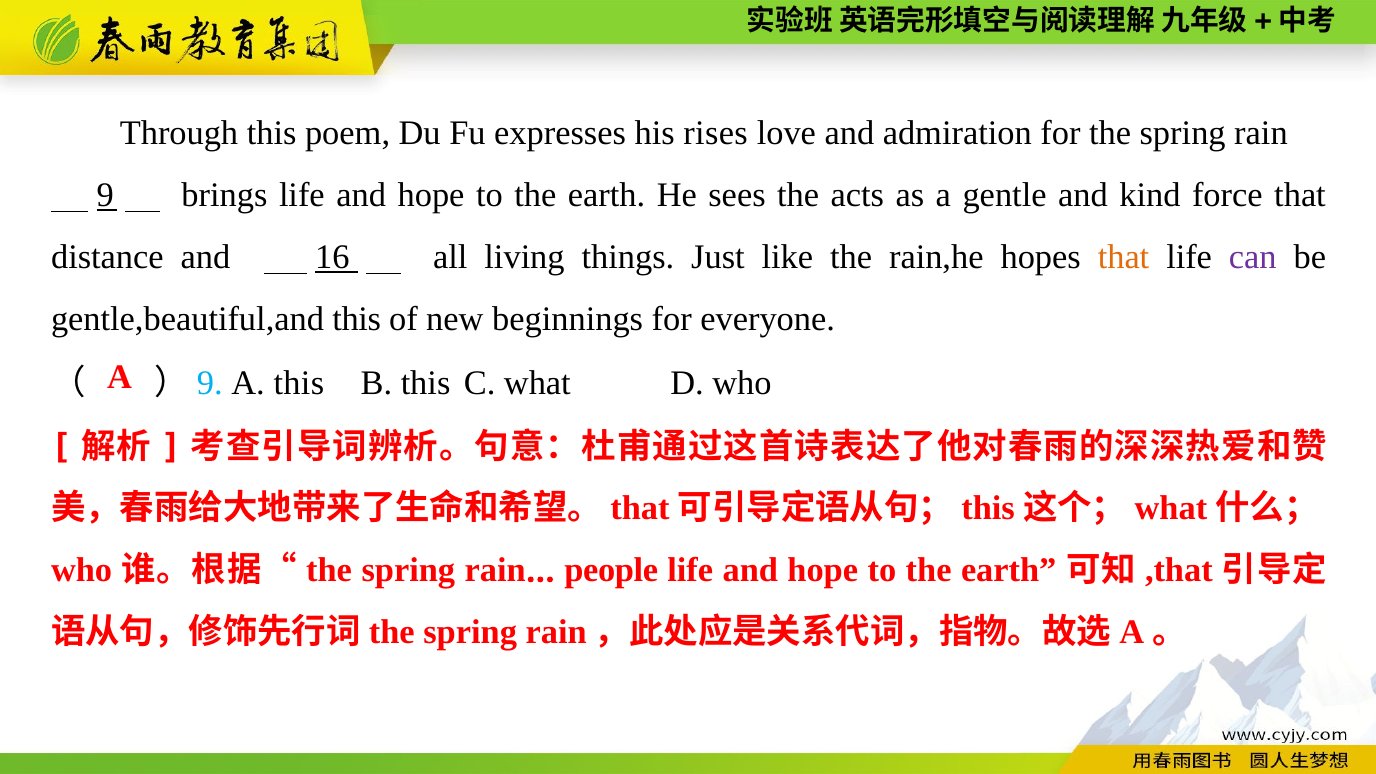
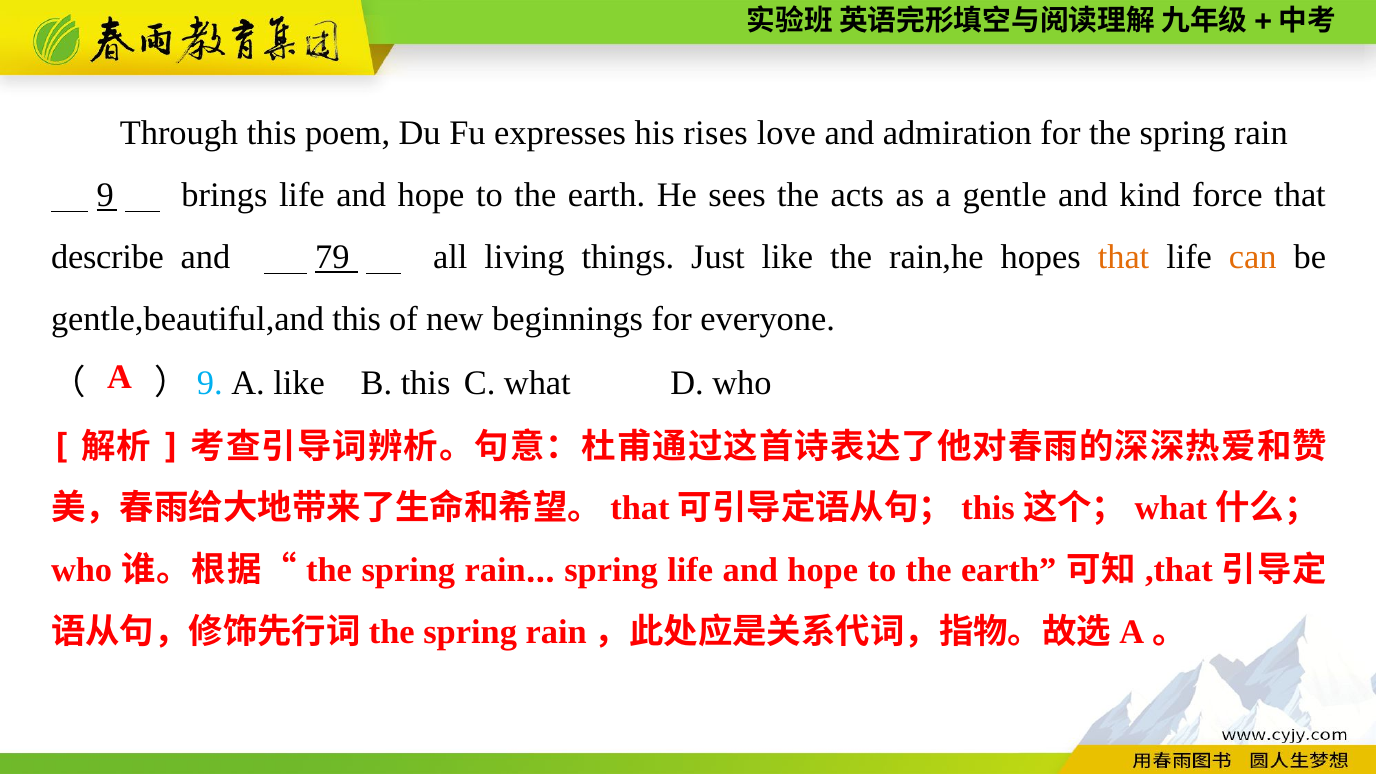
distance: distance -> describe (107, 257)
16: 16 -> 79 (332, 257)
can colour: purple -> orange (1253, 257)
A this: this -> like (299, 383)
people: people -> spring (611, 571)
